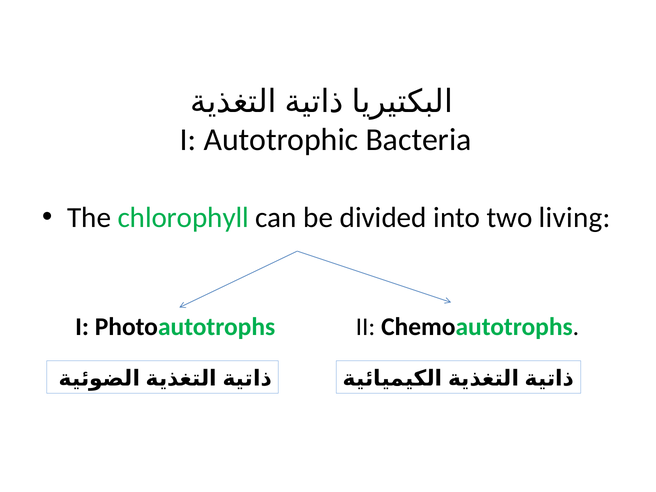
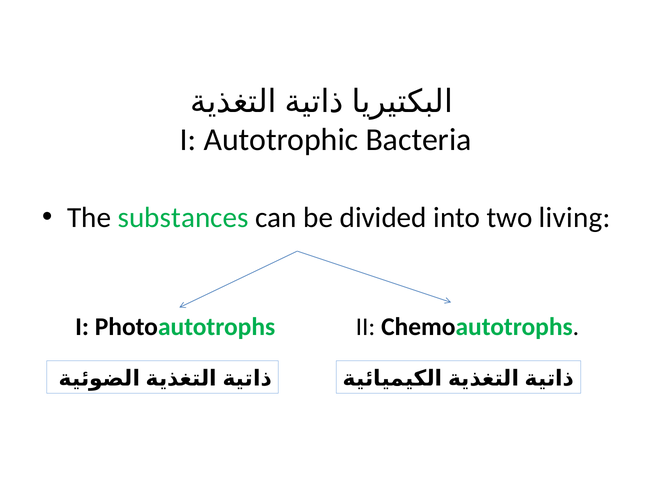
chlorophyll: chlorophyll -> substances (183, 218)
